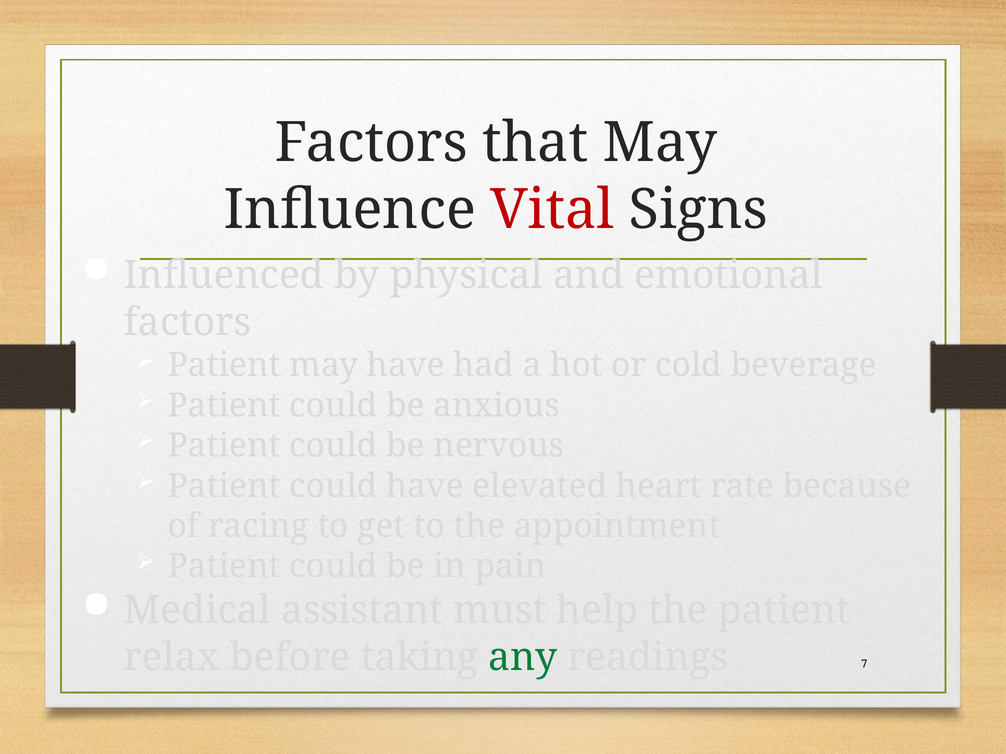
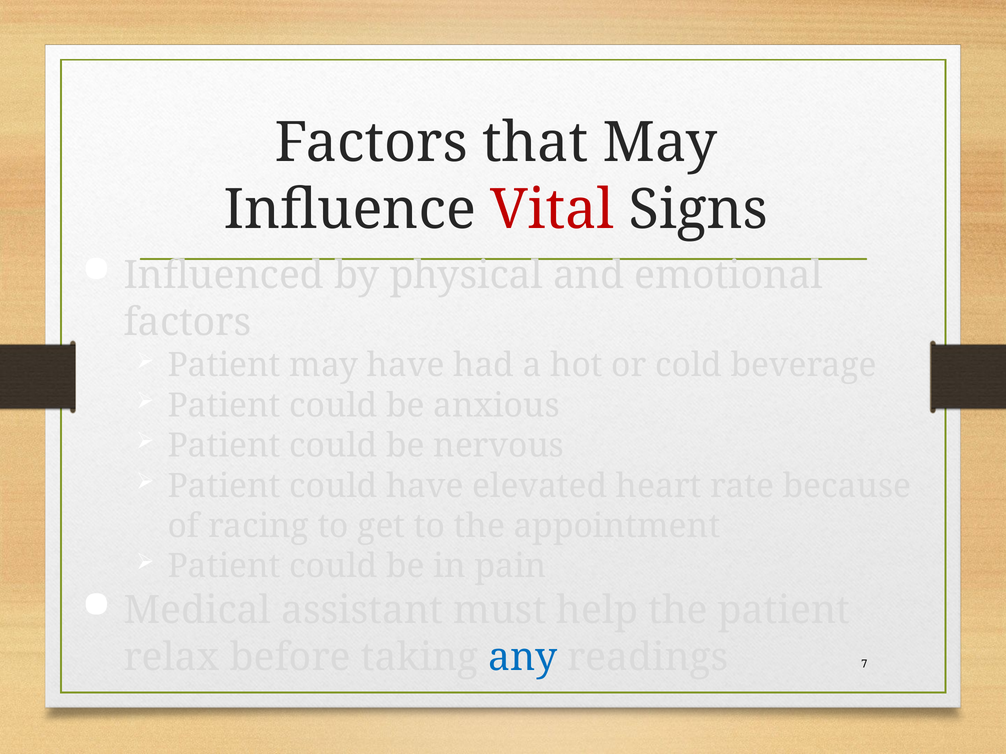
any colour: green -> blue (523, 658)
